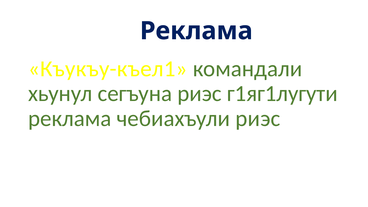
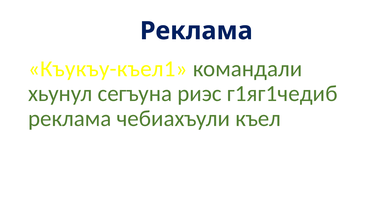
г1яг1лугути: г1яг1лугути -> г1яг1чедиб (282, 94)
чебиахъули риэс: риэс -> къел (258, 118)
